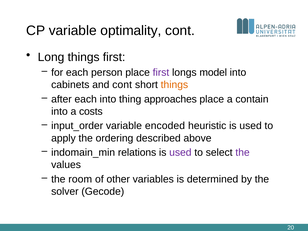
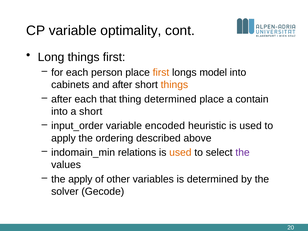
first colour: purple -> orange (161, 72)
and cont: cont -> after (122, 85)
each into: into -> that (108, 99)
thing approaches: approaches -> determined (170, 99)
a costs: costs -> short (91, 111)
used colour: purple -> orange (180, 153)
the room: room -> apply (80, 179)
